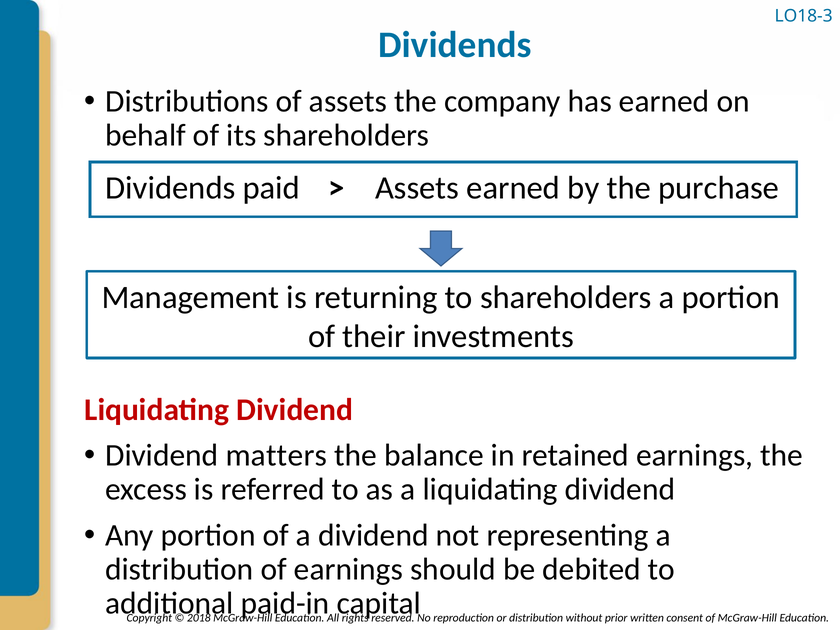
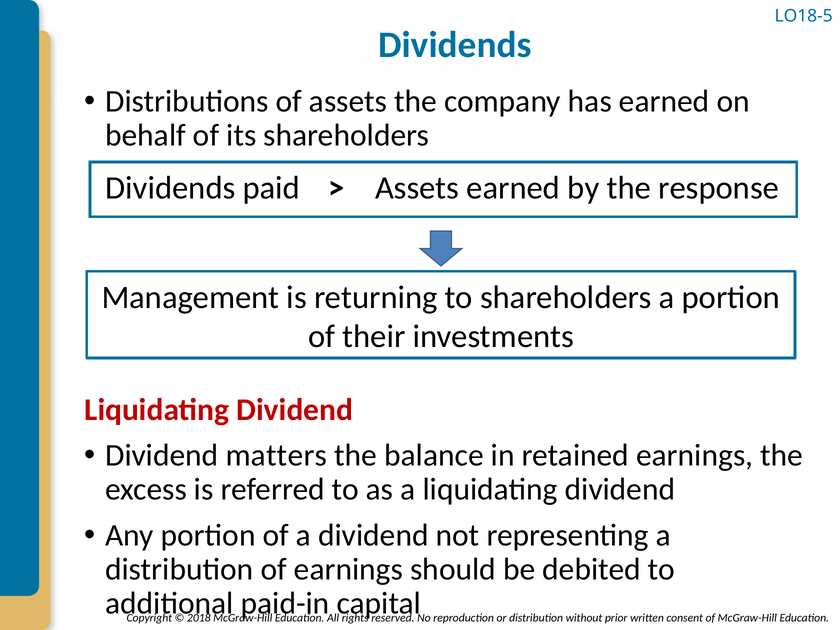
LO18-3: LO18-3 -> LO18-5 (804, 16)
purchase: purchase -> response (719, 188)
